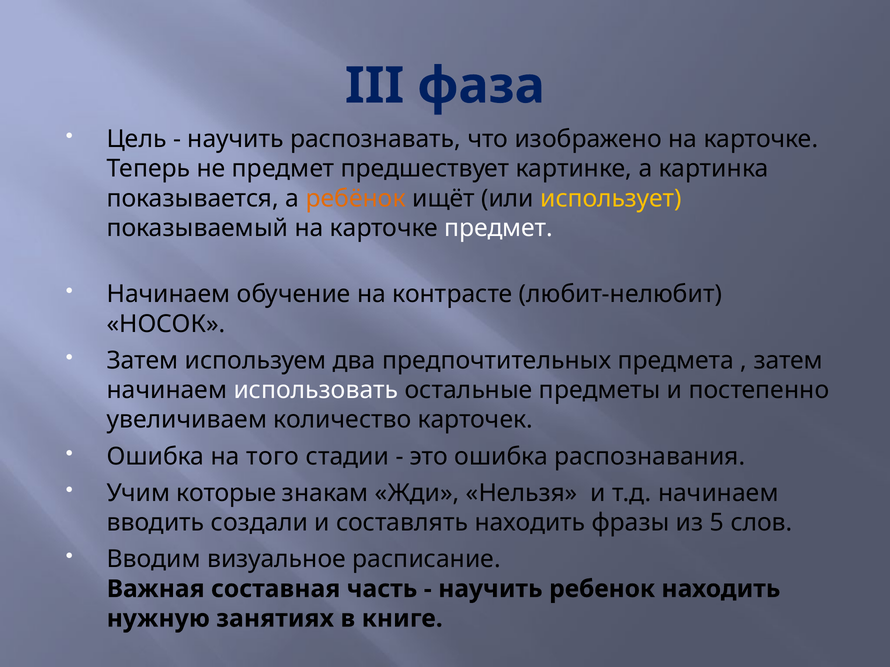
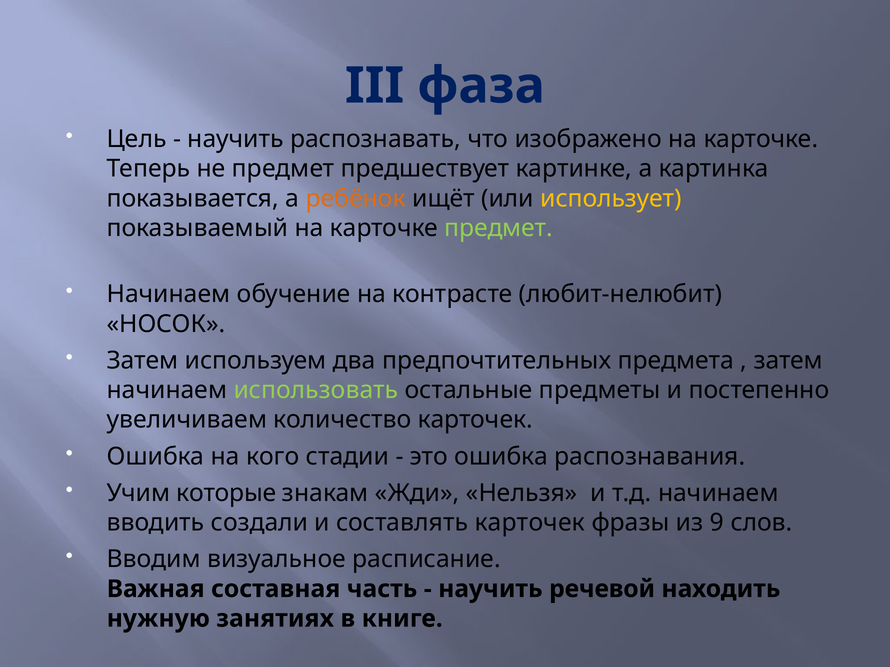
предмет colour: white -> light green (498, 228)
использовать colour: white -> light green (316, 390)
того: того -> кого (273, 457)
составлять находить: находить -> карточек (530, 523)
5: 5 -> 9 (717, 523)
ребенок: ребенок -> речевой (602, 589)
